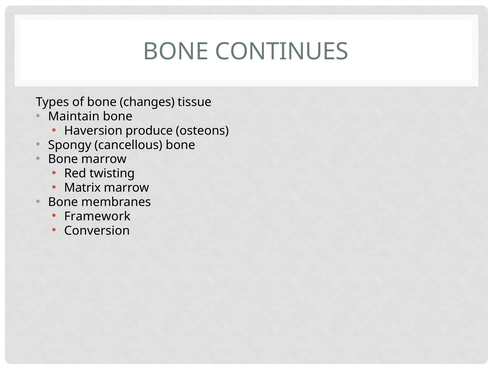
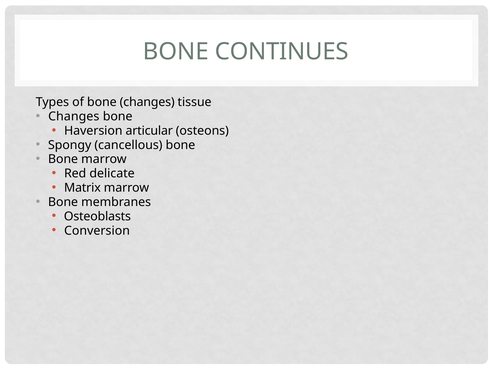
Maintain: Maintain -> Changes (74, 117)
produce: produce -> articular (149, 131)
twisting: twisting -> delicate (112, 174)
Framework: Framework -> Osteoblasts (97, 217)
